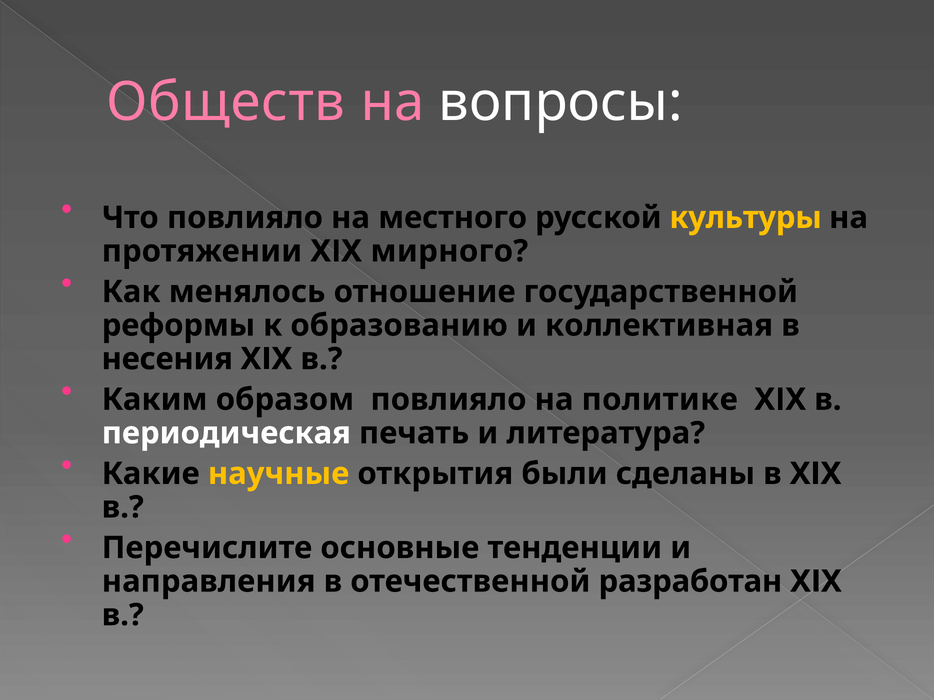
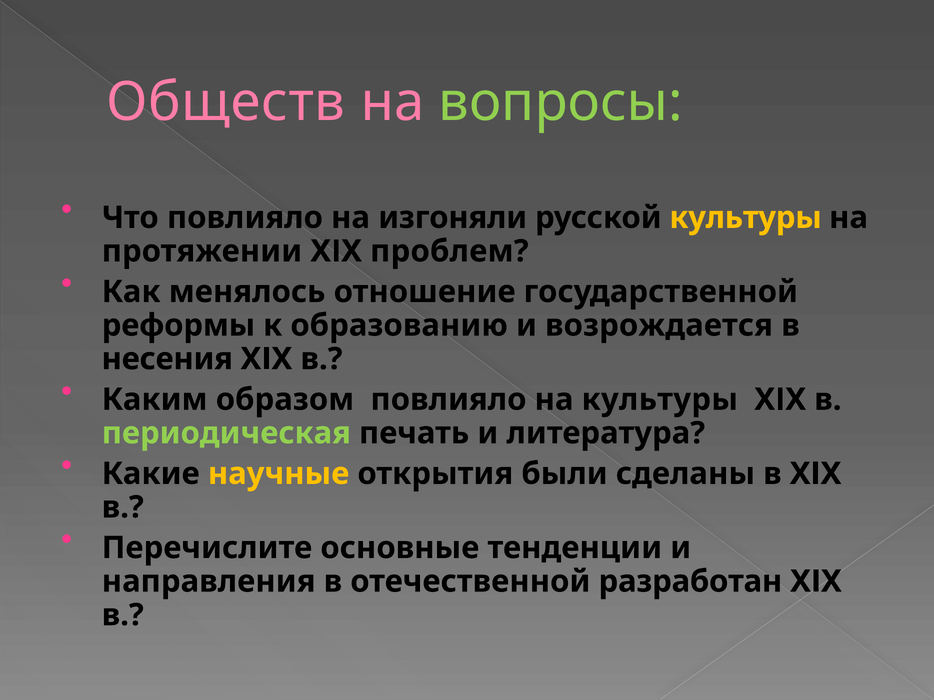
вопросы colour: white -> light green (561, 103)
местного: местного -> изгоняли (453, 218)
мирного: мирного -> проблем (449, 251)
коллективная: коллективная -> возрождается (659, 326)
на политике: политике -> культуры (660, 400)
периодическая colour: white -> light green (226, 433)
